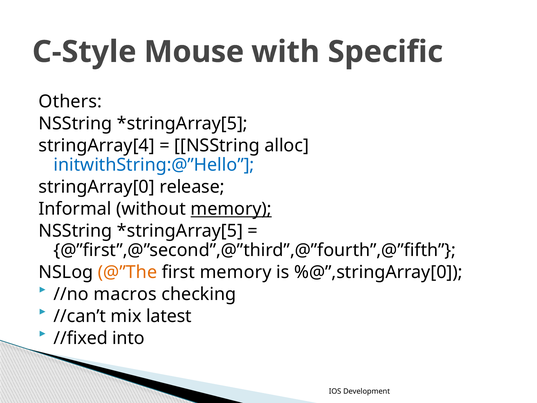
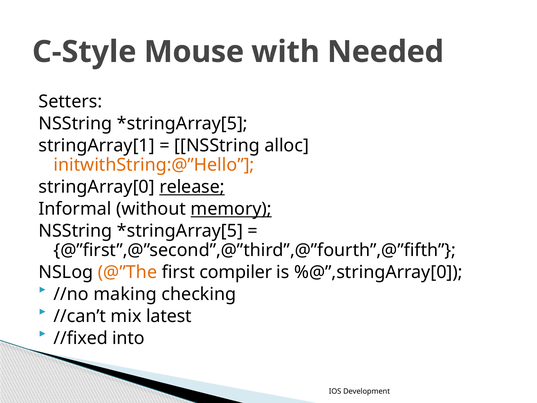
Specific: Specific -> Needed (386, 52)
Others: Others -> Setters (70, 102)
stringArray[4: stringArray[4 -> stringArray[1 (97, 146)
initwithString:@”Hello colour: blue -> orange (154, 165)
release underline: none -> present (192, 187)
first memory: memory -> compiler (236, 272)
macros: macros -> making (125, 294)
